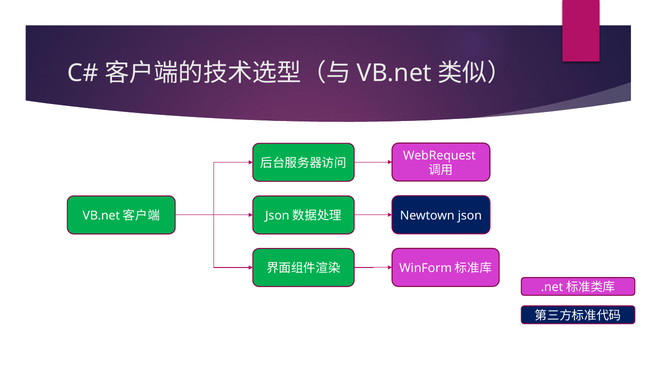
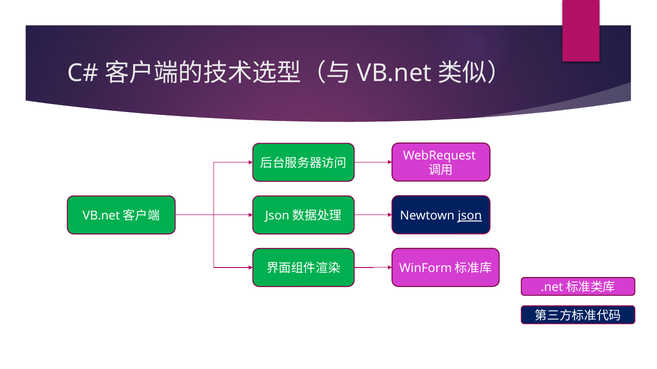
json underline: none -> present (470, 216)
